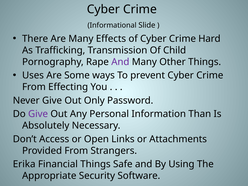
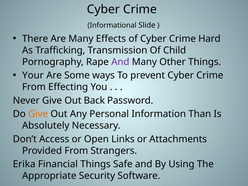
Uses: Uses -> Your (33, 75)
Only: Only -> Back (94, 100)
Give colour: purple -> orange (38, 114)
